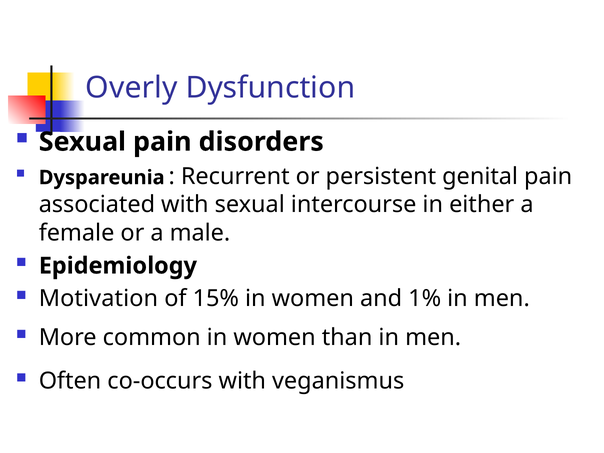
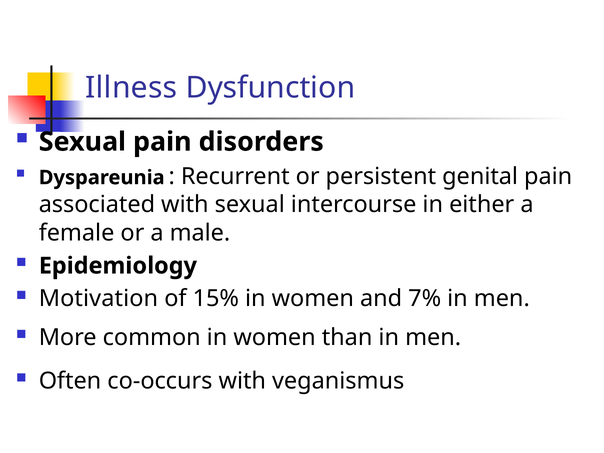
Overly: Overly -> Illness (131, 88)
1%: 1% -> 7% (425, 299)
